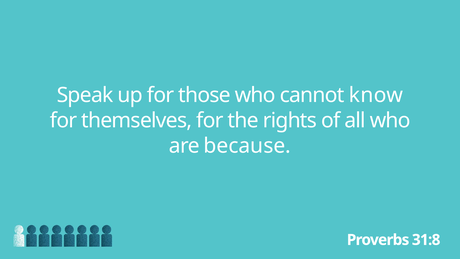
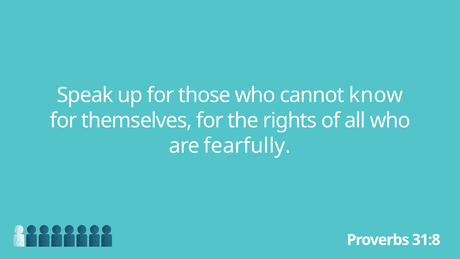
because: because -> fearfully (247, 146)
